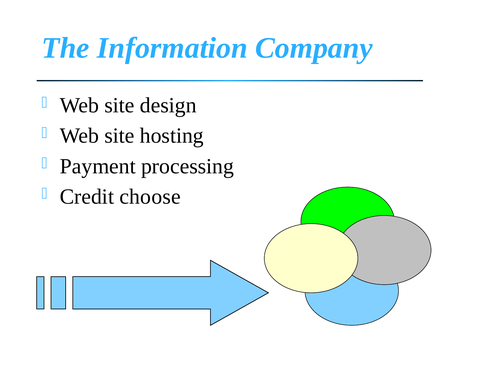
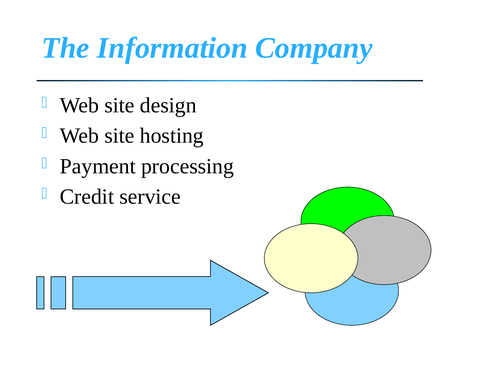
choose: choose -> service (150, 197)
